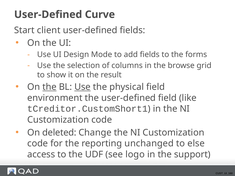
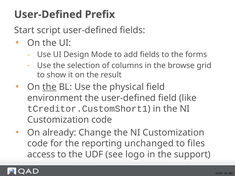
Curve: Curve -> Prefix (100, 15)
client: client -> script (49, 30)
Use underline: present -> none (83, 87)
deleted: deleted -> already (59, 133)
else: else -> files (196, 144)
